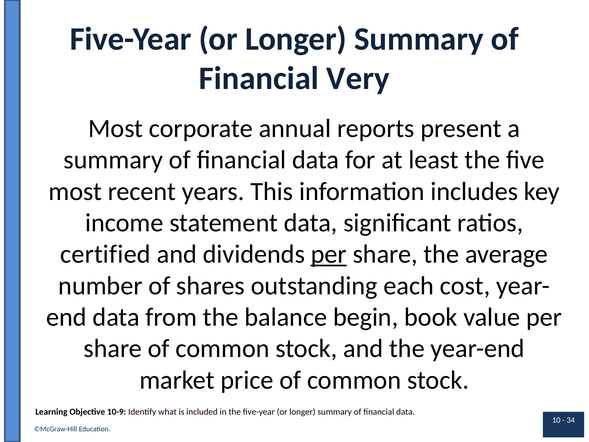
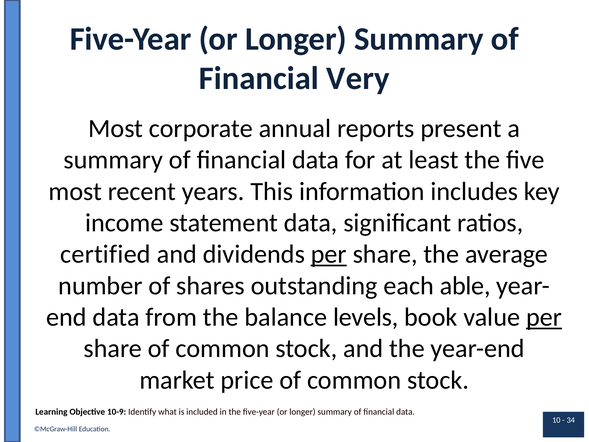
cost: cost -> able (465, 286)
begin: begin -> levels (366, 317)
per underline: none -> present (544, 317)
